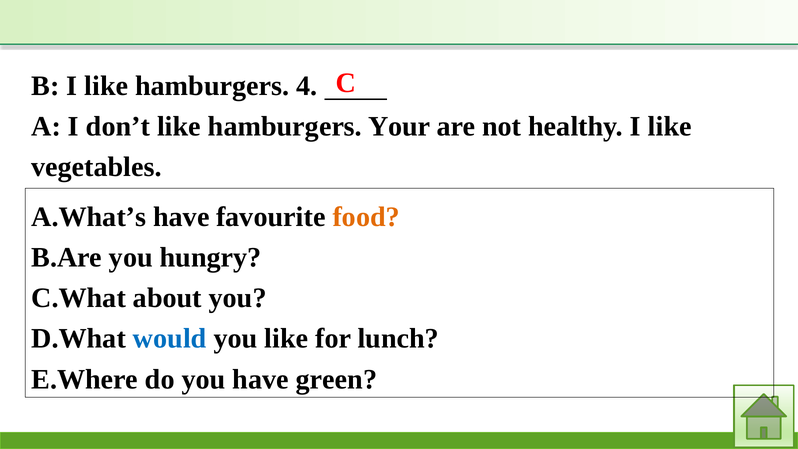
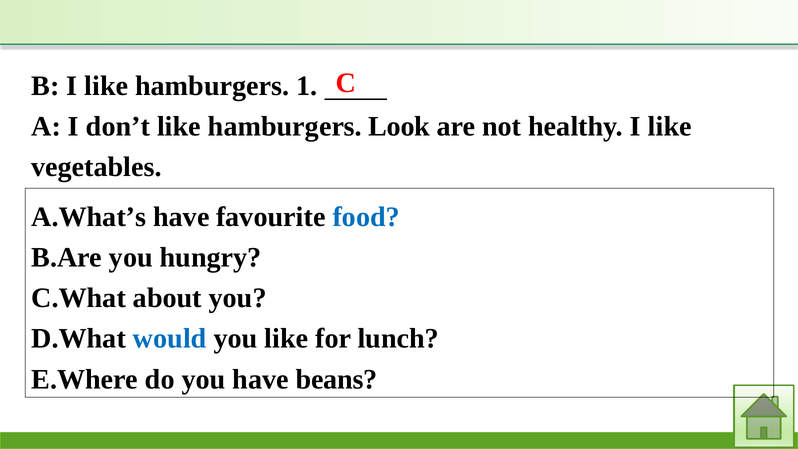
4: 4 -> 1 (307, 86)
Your: Your -> Look (399, 126)
food colour: orange -> blue (366, 217)
green: green -> beans (337, 379)
